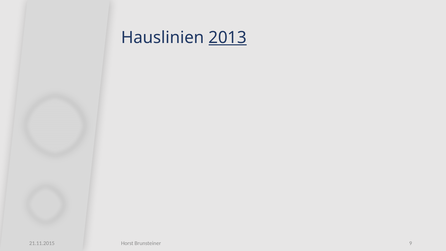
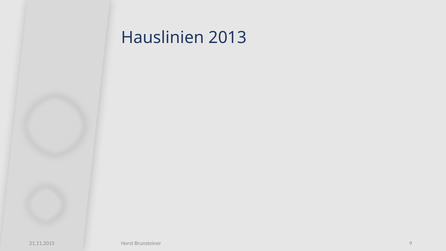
2013 underline: present -> none (228, 37)
